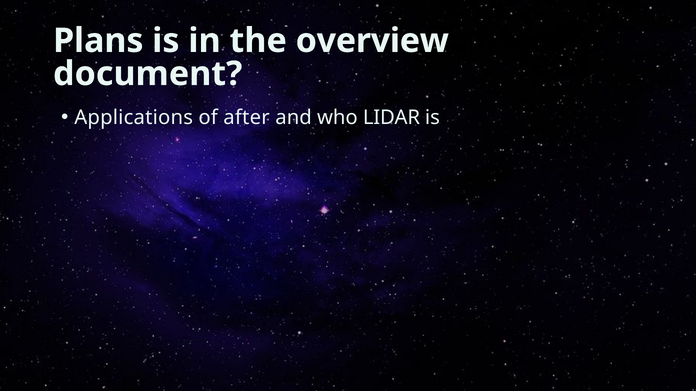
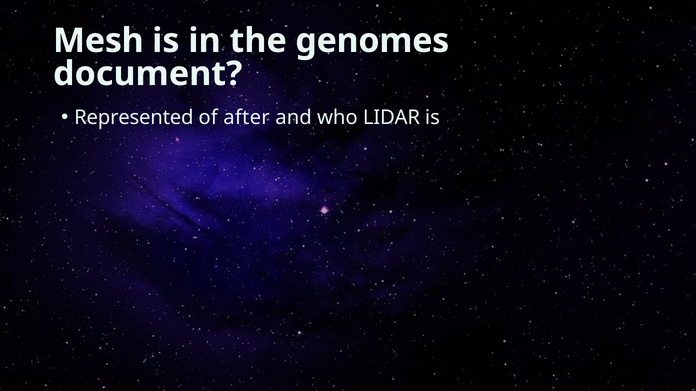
Plans: Plans -> Mesh (98, 41)
overview: overview -> genomes (372, 41)
Applications: Applications -> Represented (134, 118)
